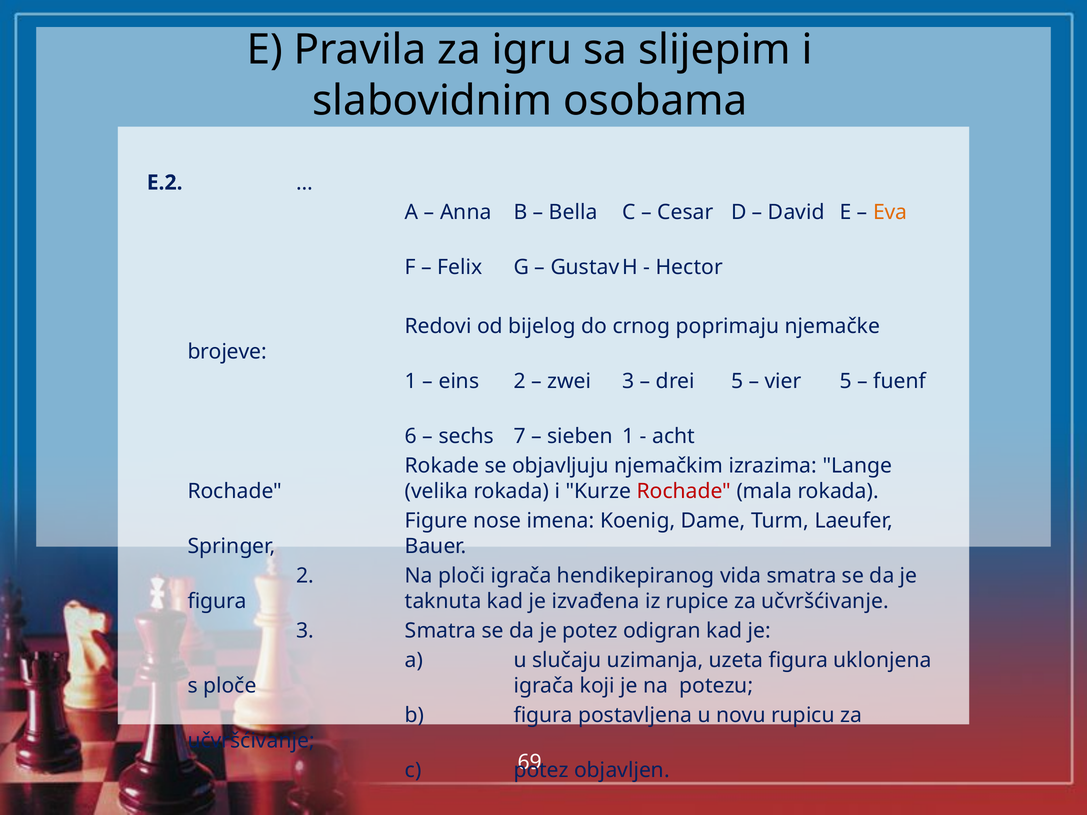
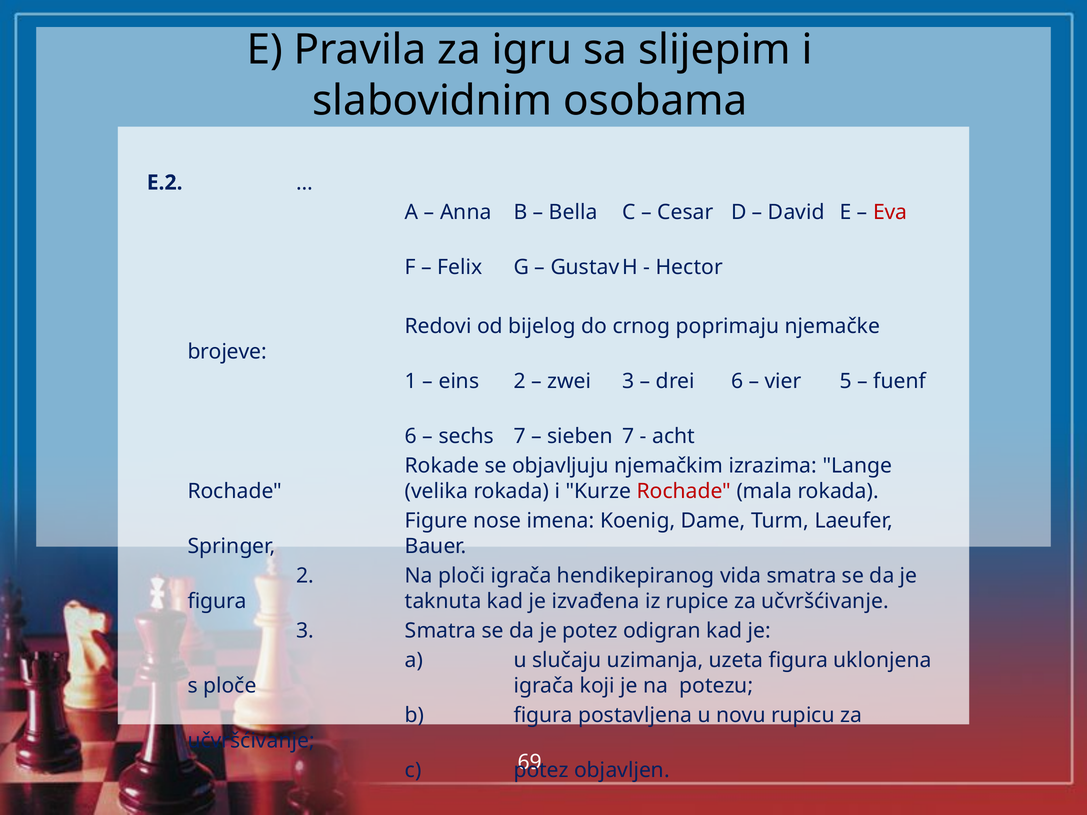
Eva colour: orange -> red (890, 212)
drei 5: 5 -> 6 (737, 381)
sieben 1: 1 -> 7 (628, 436)
